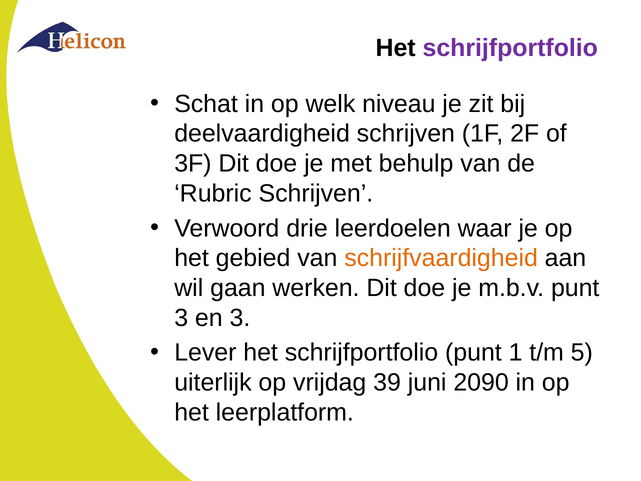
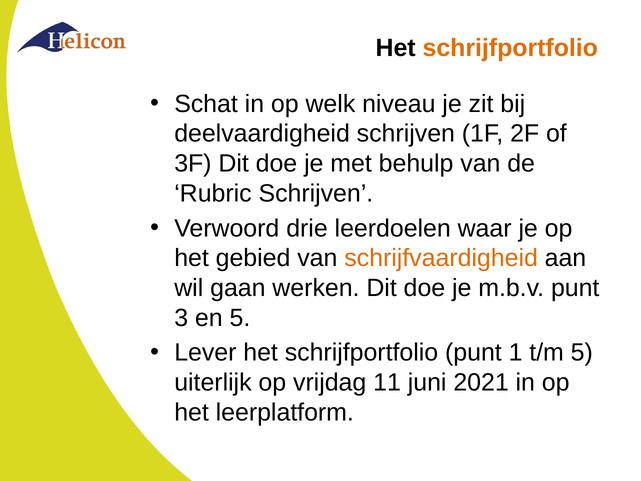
schrijfportfolio colour: purple -> orange (510, 48)
en 3: 3 -> 5 (240, 318)
39: 39 -> 11 (387, 382)
2090: 2090 -> 2021 (481, 382)
